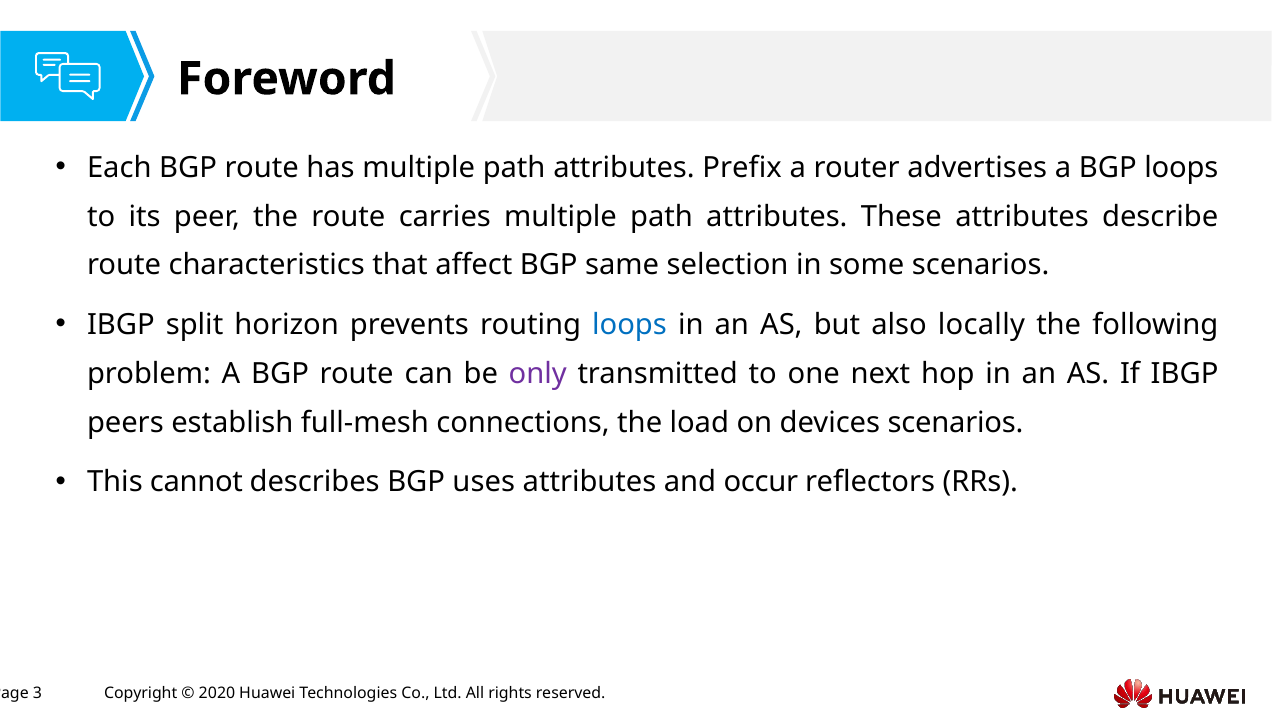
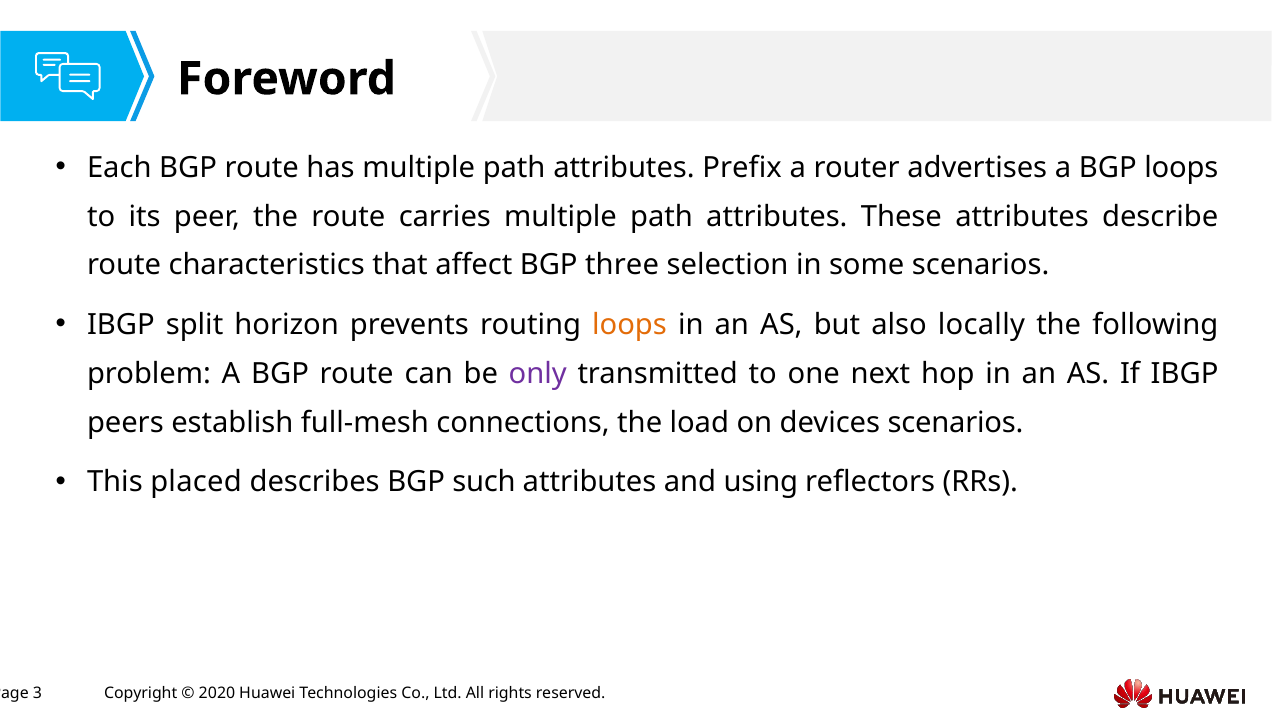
same: same -> three (622, 265)
loops colour: blue -> orange (630, 325)
cannot: cannot -> placed (196, 482)
uses: uses -> such (484, 482)
occur: occur -> using (761, 482)
